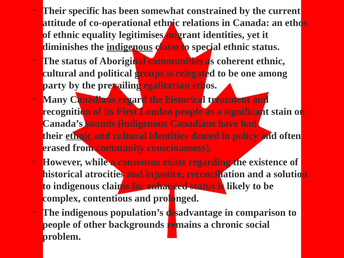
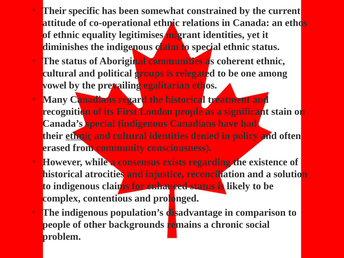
indigenous underline: present -> none (130, 47)
party: party -> vowel (54, 85)
Canada’s sounds: sounds -> special (100, 124)
